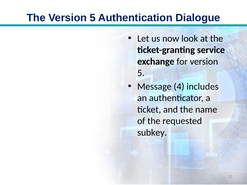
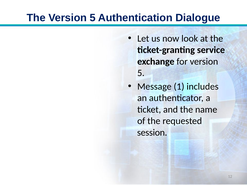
4: 4 -> 1 (179, 87)
subkey: subkey -> session (152, 133)
